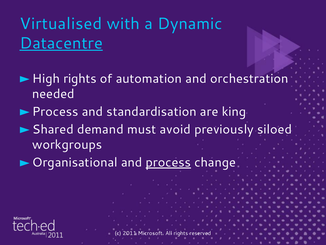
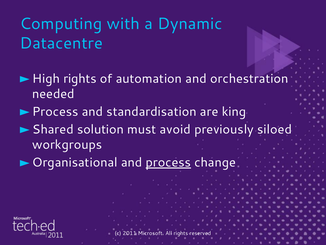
Virtualised: Virtualised -> Computing (61, 24)
Datacentre underline: present -> none (61, 43)
demand: demand -> solution (100, 129)
